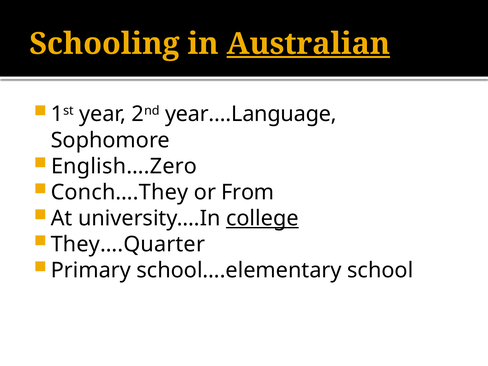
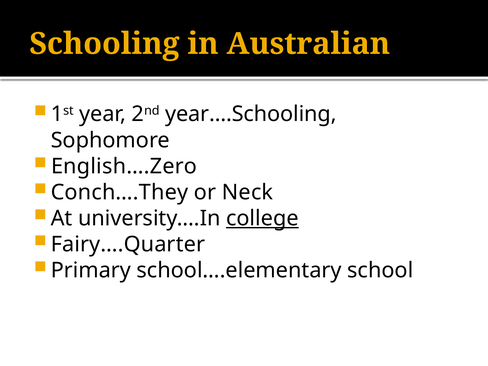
Australian underline: present -> none (308, 44)
year….Language: year….Language -> year….Schooling (251, 114)
From: From -> Neck (248, 192)
They….Quarter: They….Quarter -> Fairy….Quarter (128, 244)
